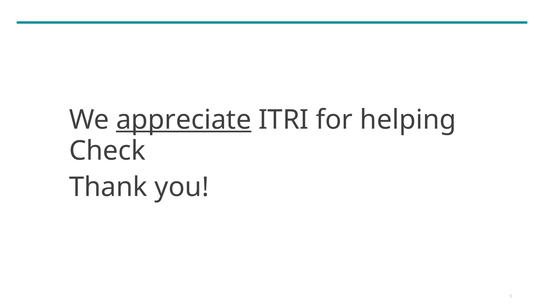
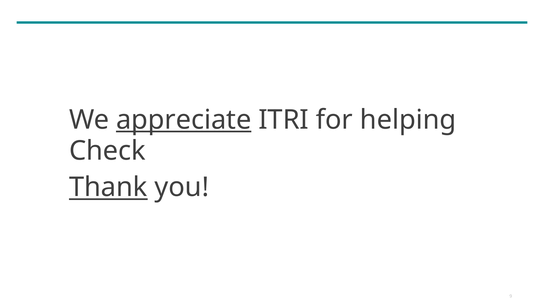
Thank underline: none -> present (108, 187)
